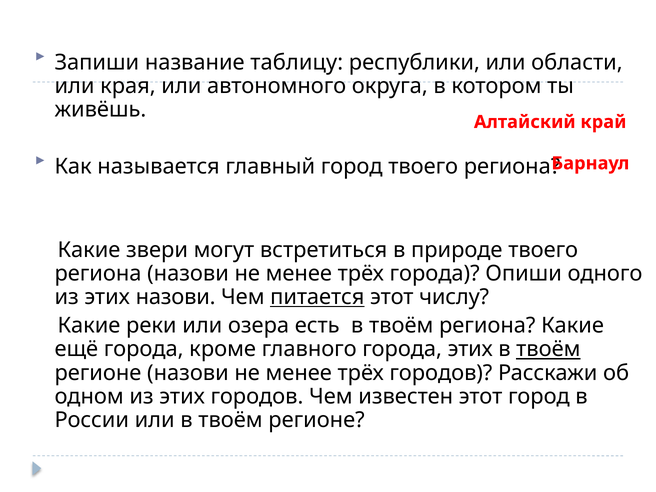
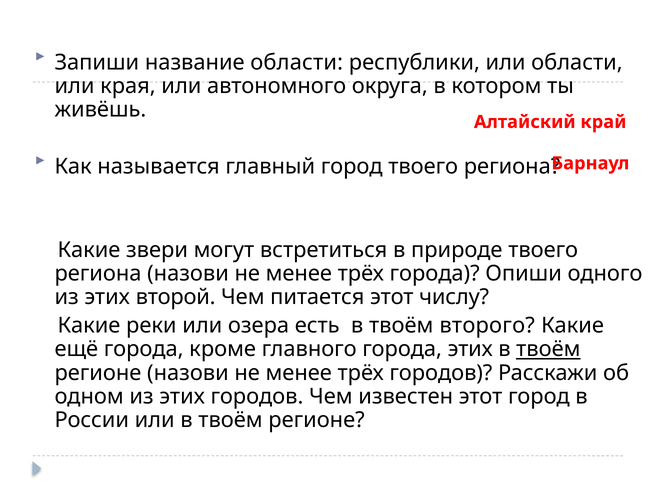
название таблицу: таблицу -> области (297, 62)
этих назови: назови -> второй (176, 297)
питается underline: present -> none (317, 297)
твоём региона: региона -> второго (487, 326)
